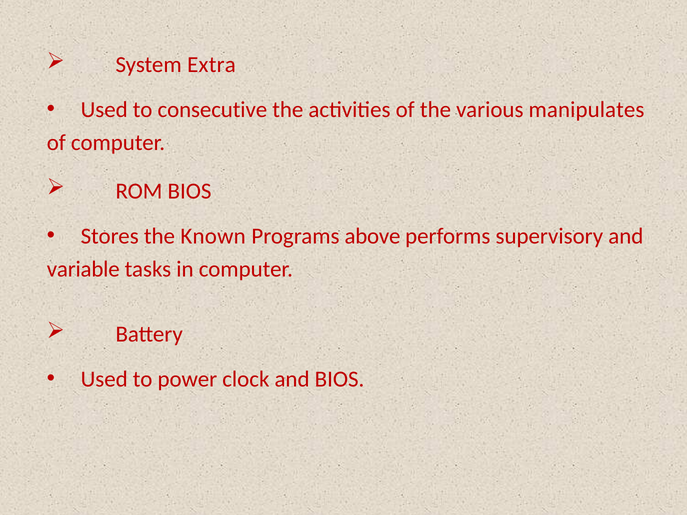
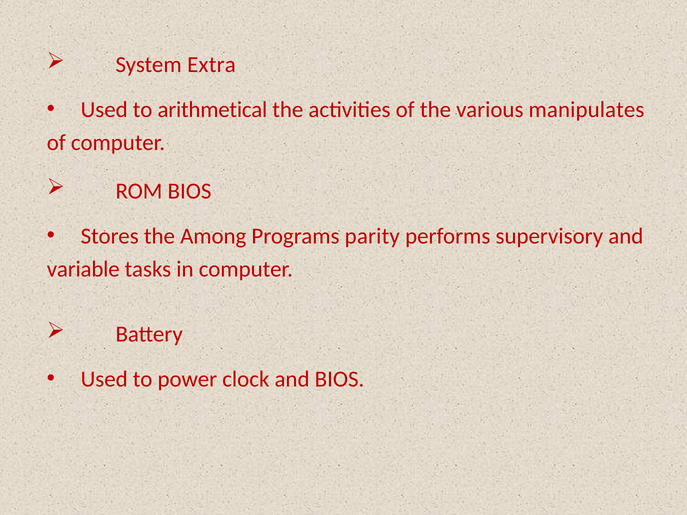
consecutive: consecutive -> arithmetical (212, 110)
Known: Known -> Among (213, 236)
above: above -> parity (372, 236)
